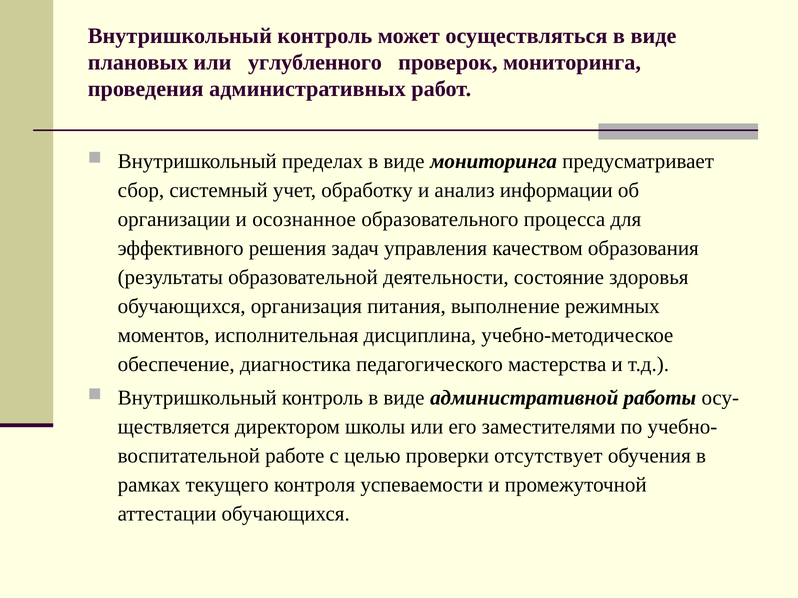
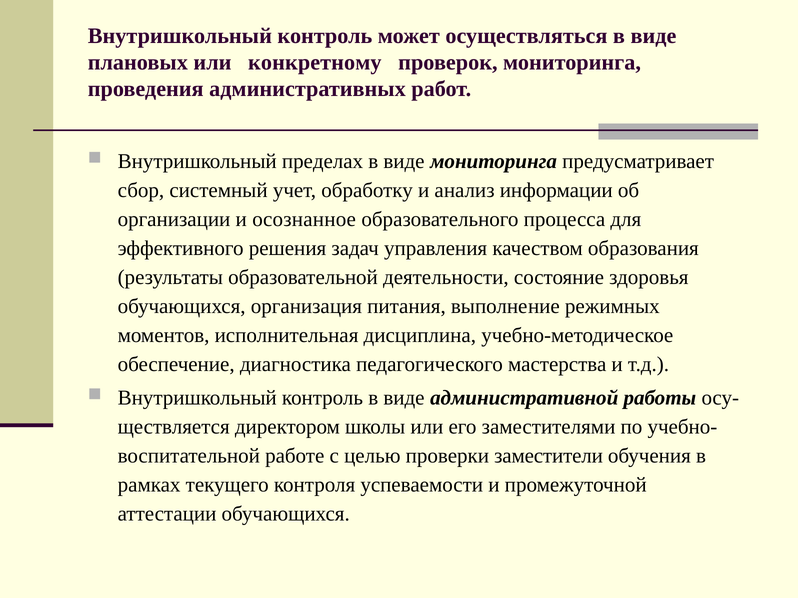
углубленного: углубленного -> конкретному (315, 62)
отсутствует: отсутствует -> заместители (549, 456)
